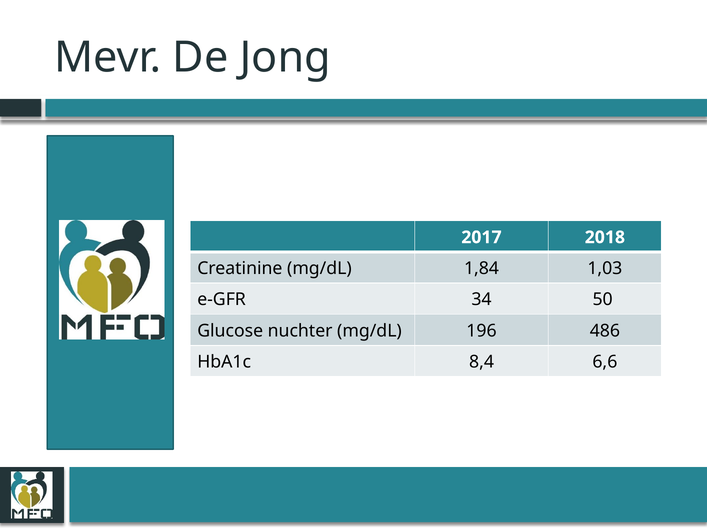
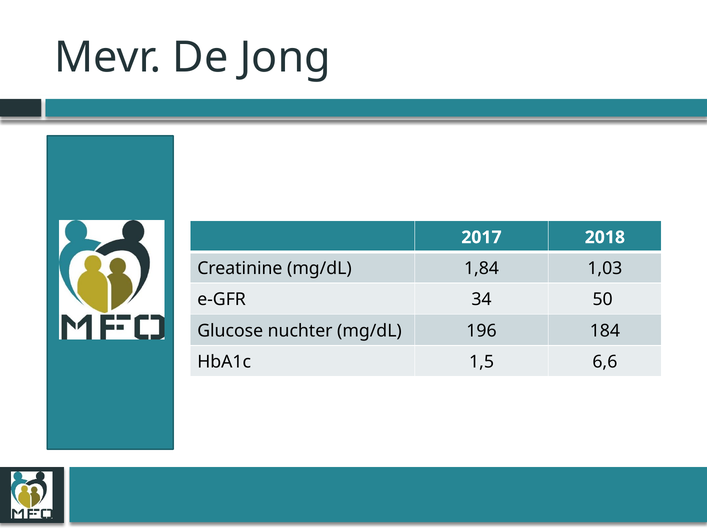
486: 486 -> 184 (605, 331)
8,4: 8,4 -> 1,5 (482, 362)
